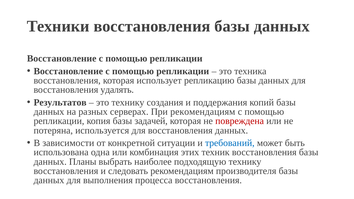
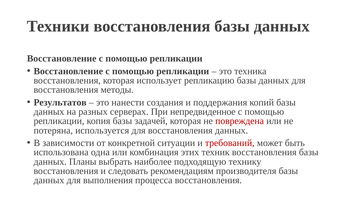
удалять: удалять -> методы (117, 90)
это технику: технику -> нанести (128, 103)
При рекомендациям: рекомендациям -> непредвиденное (203, 112)
требований colour: blue -> red (230, 143)
